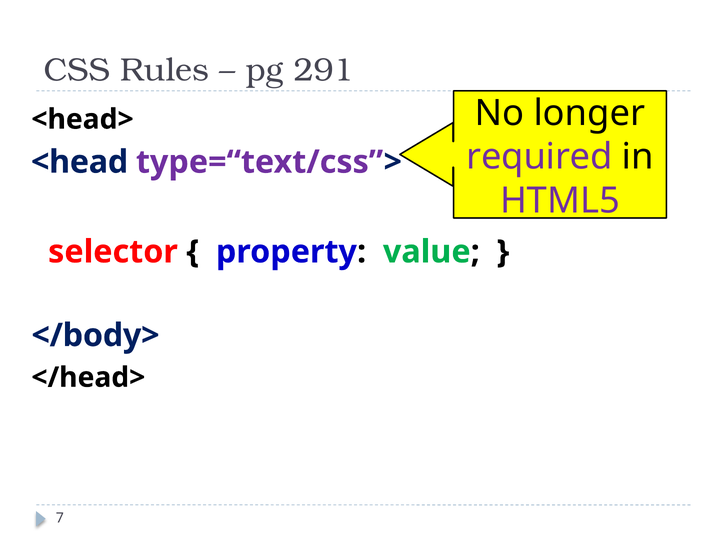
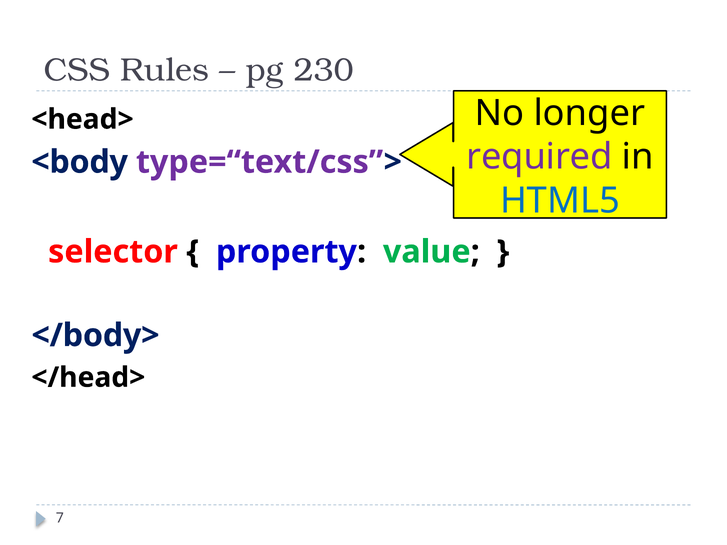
291: 291 -> 230 (324, 70)
<head: <head -> <body (80, 162)
HTML5 colour: purple -> blue (560, 201)
